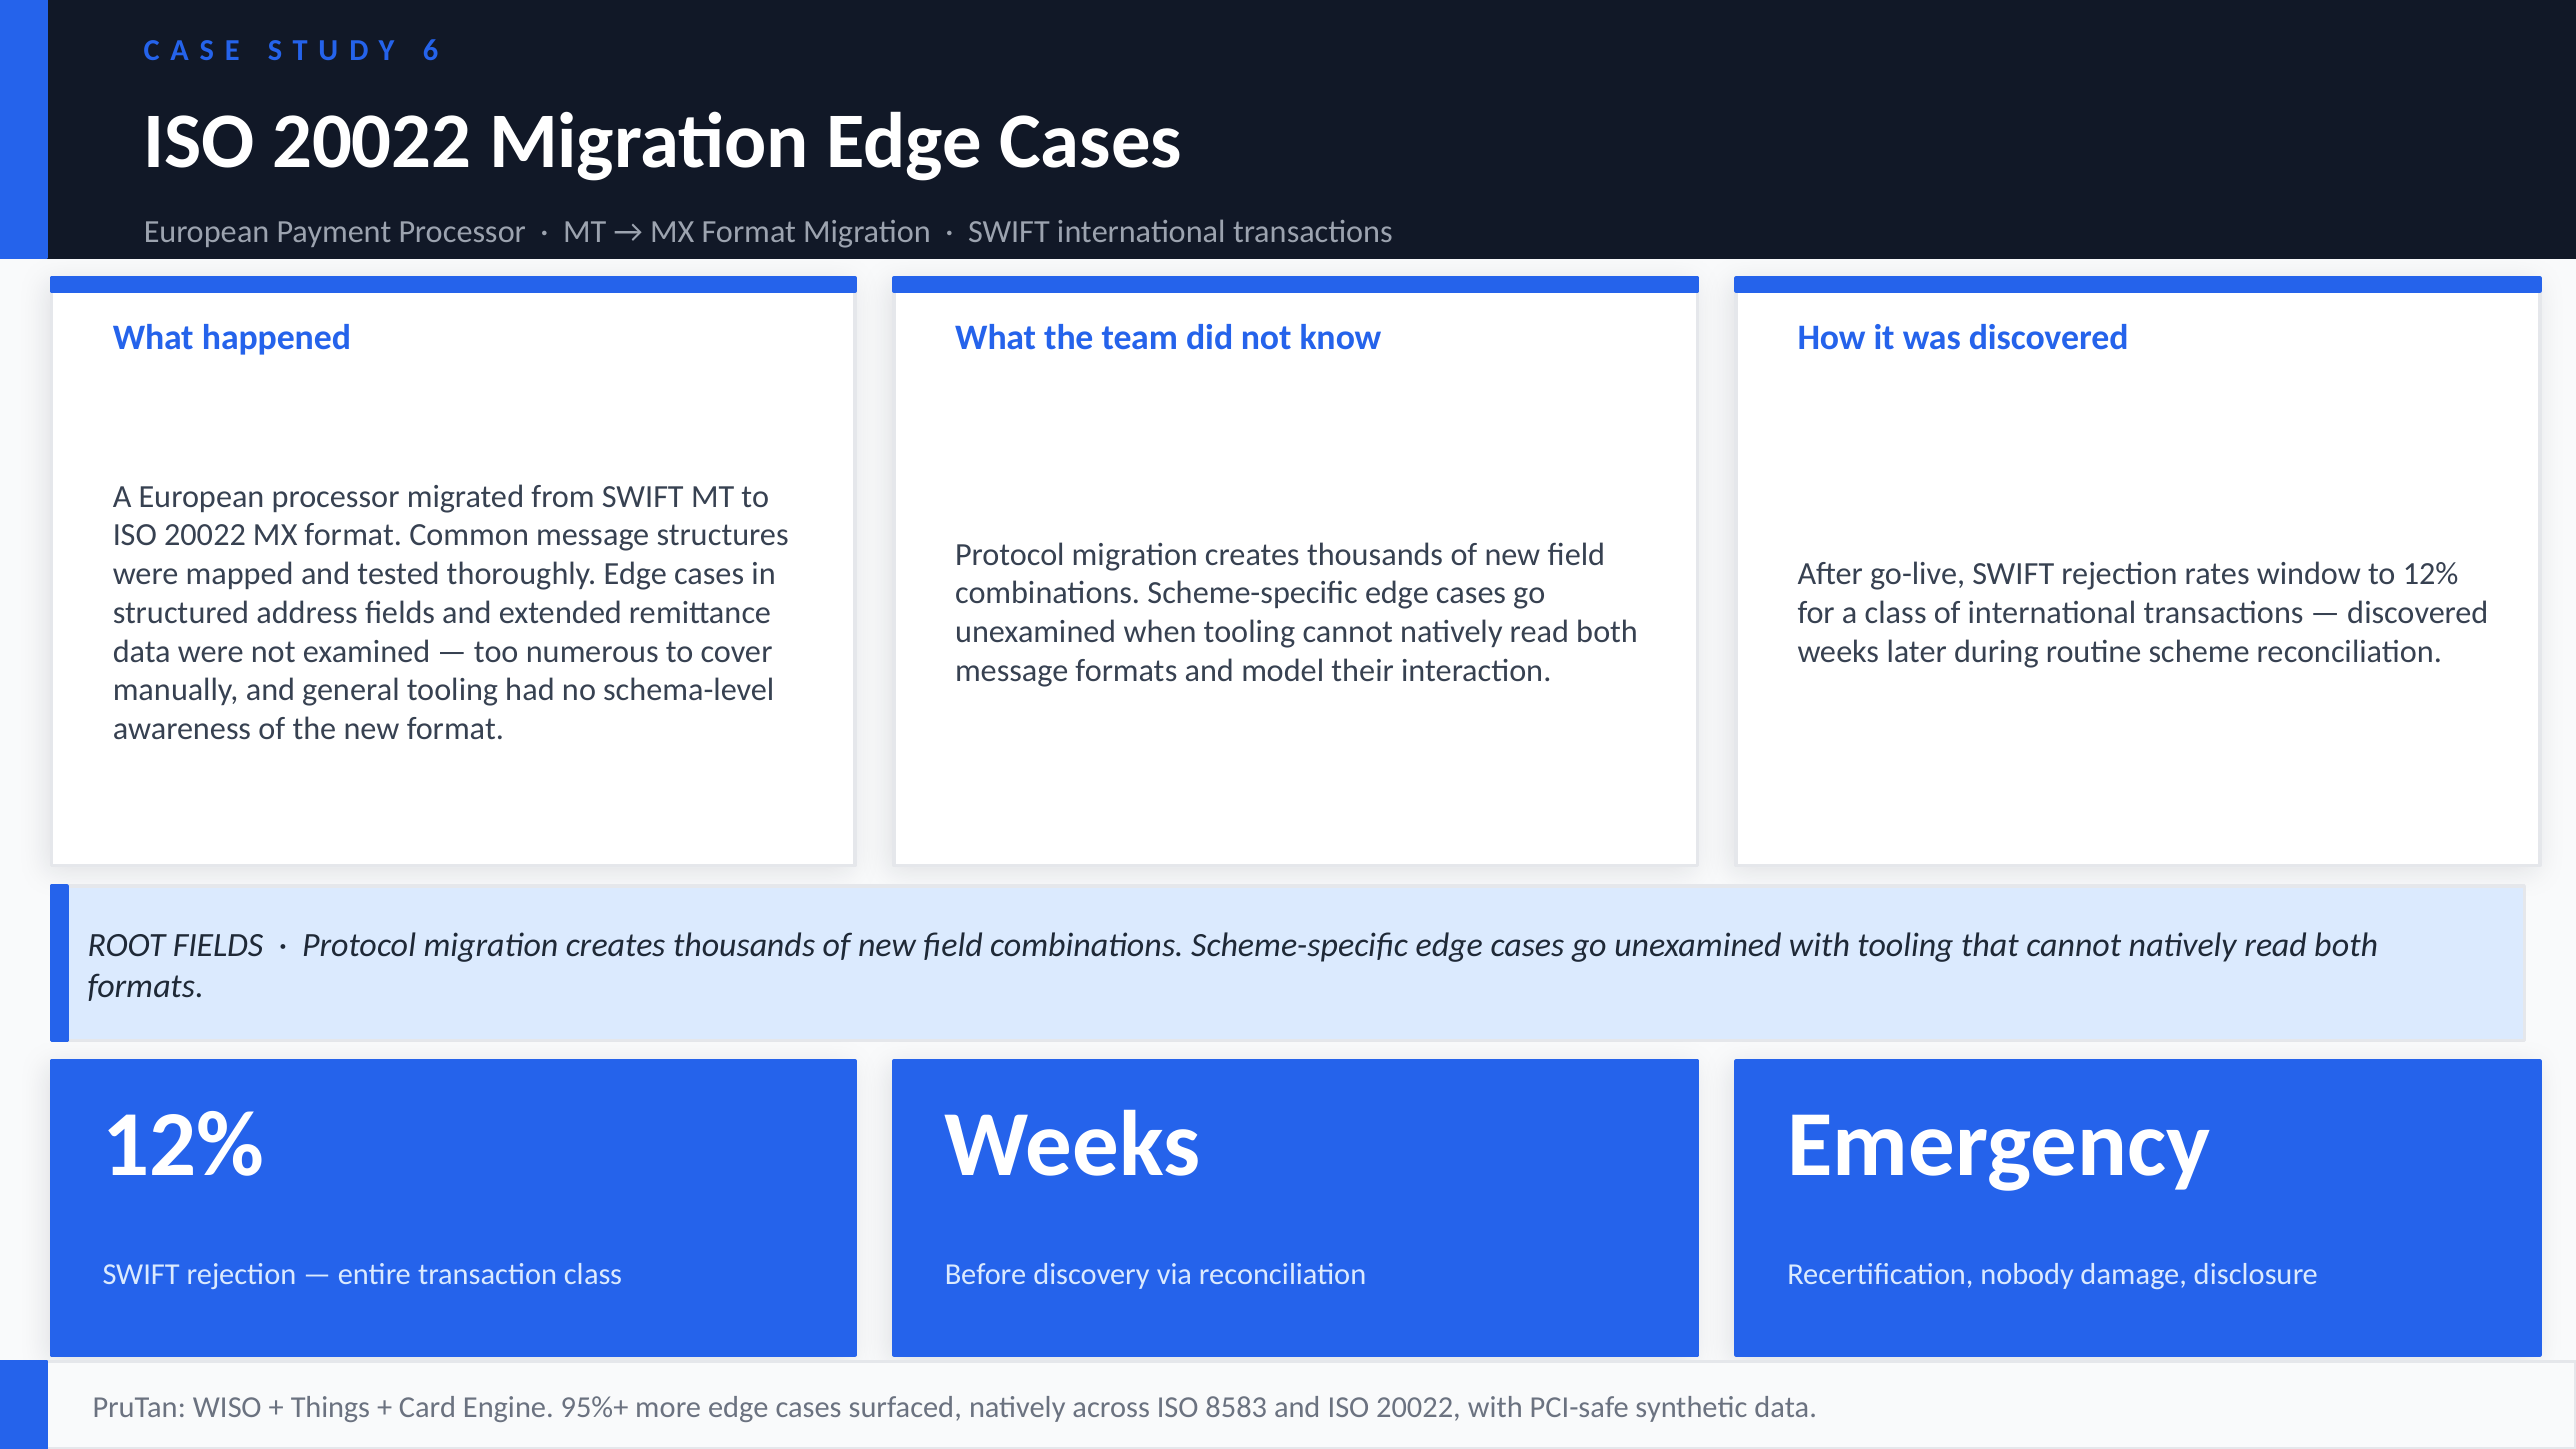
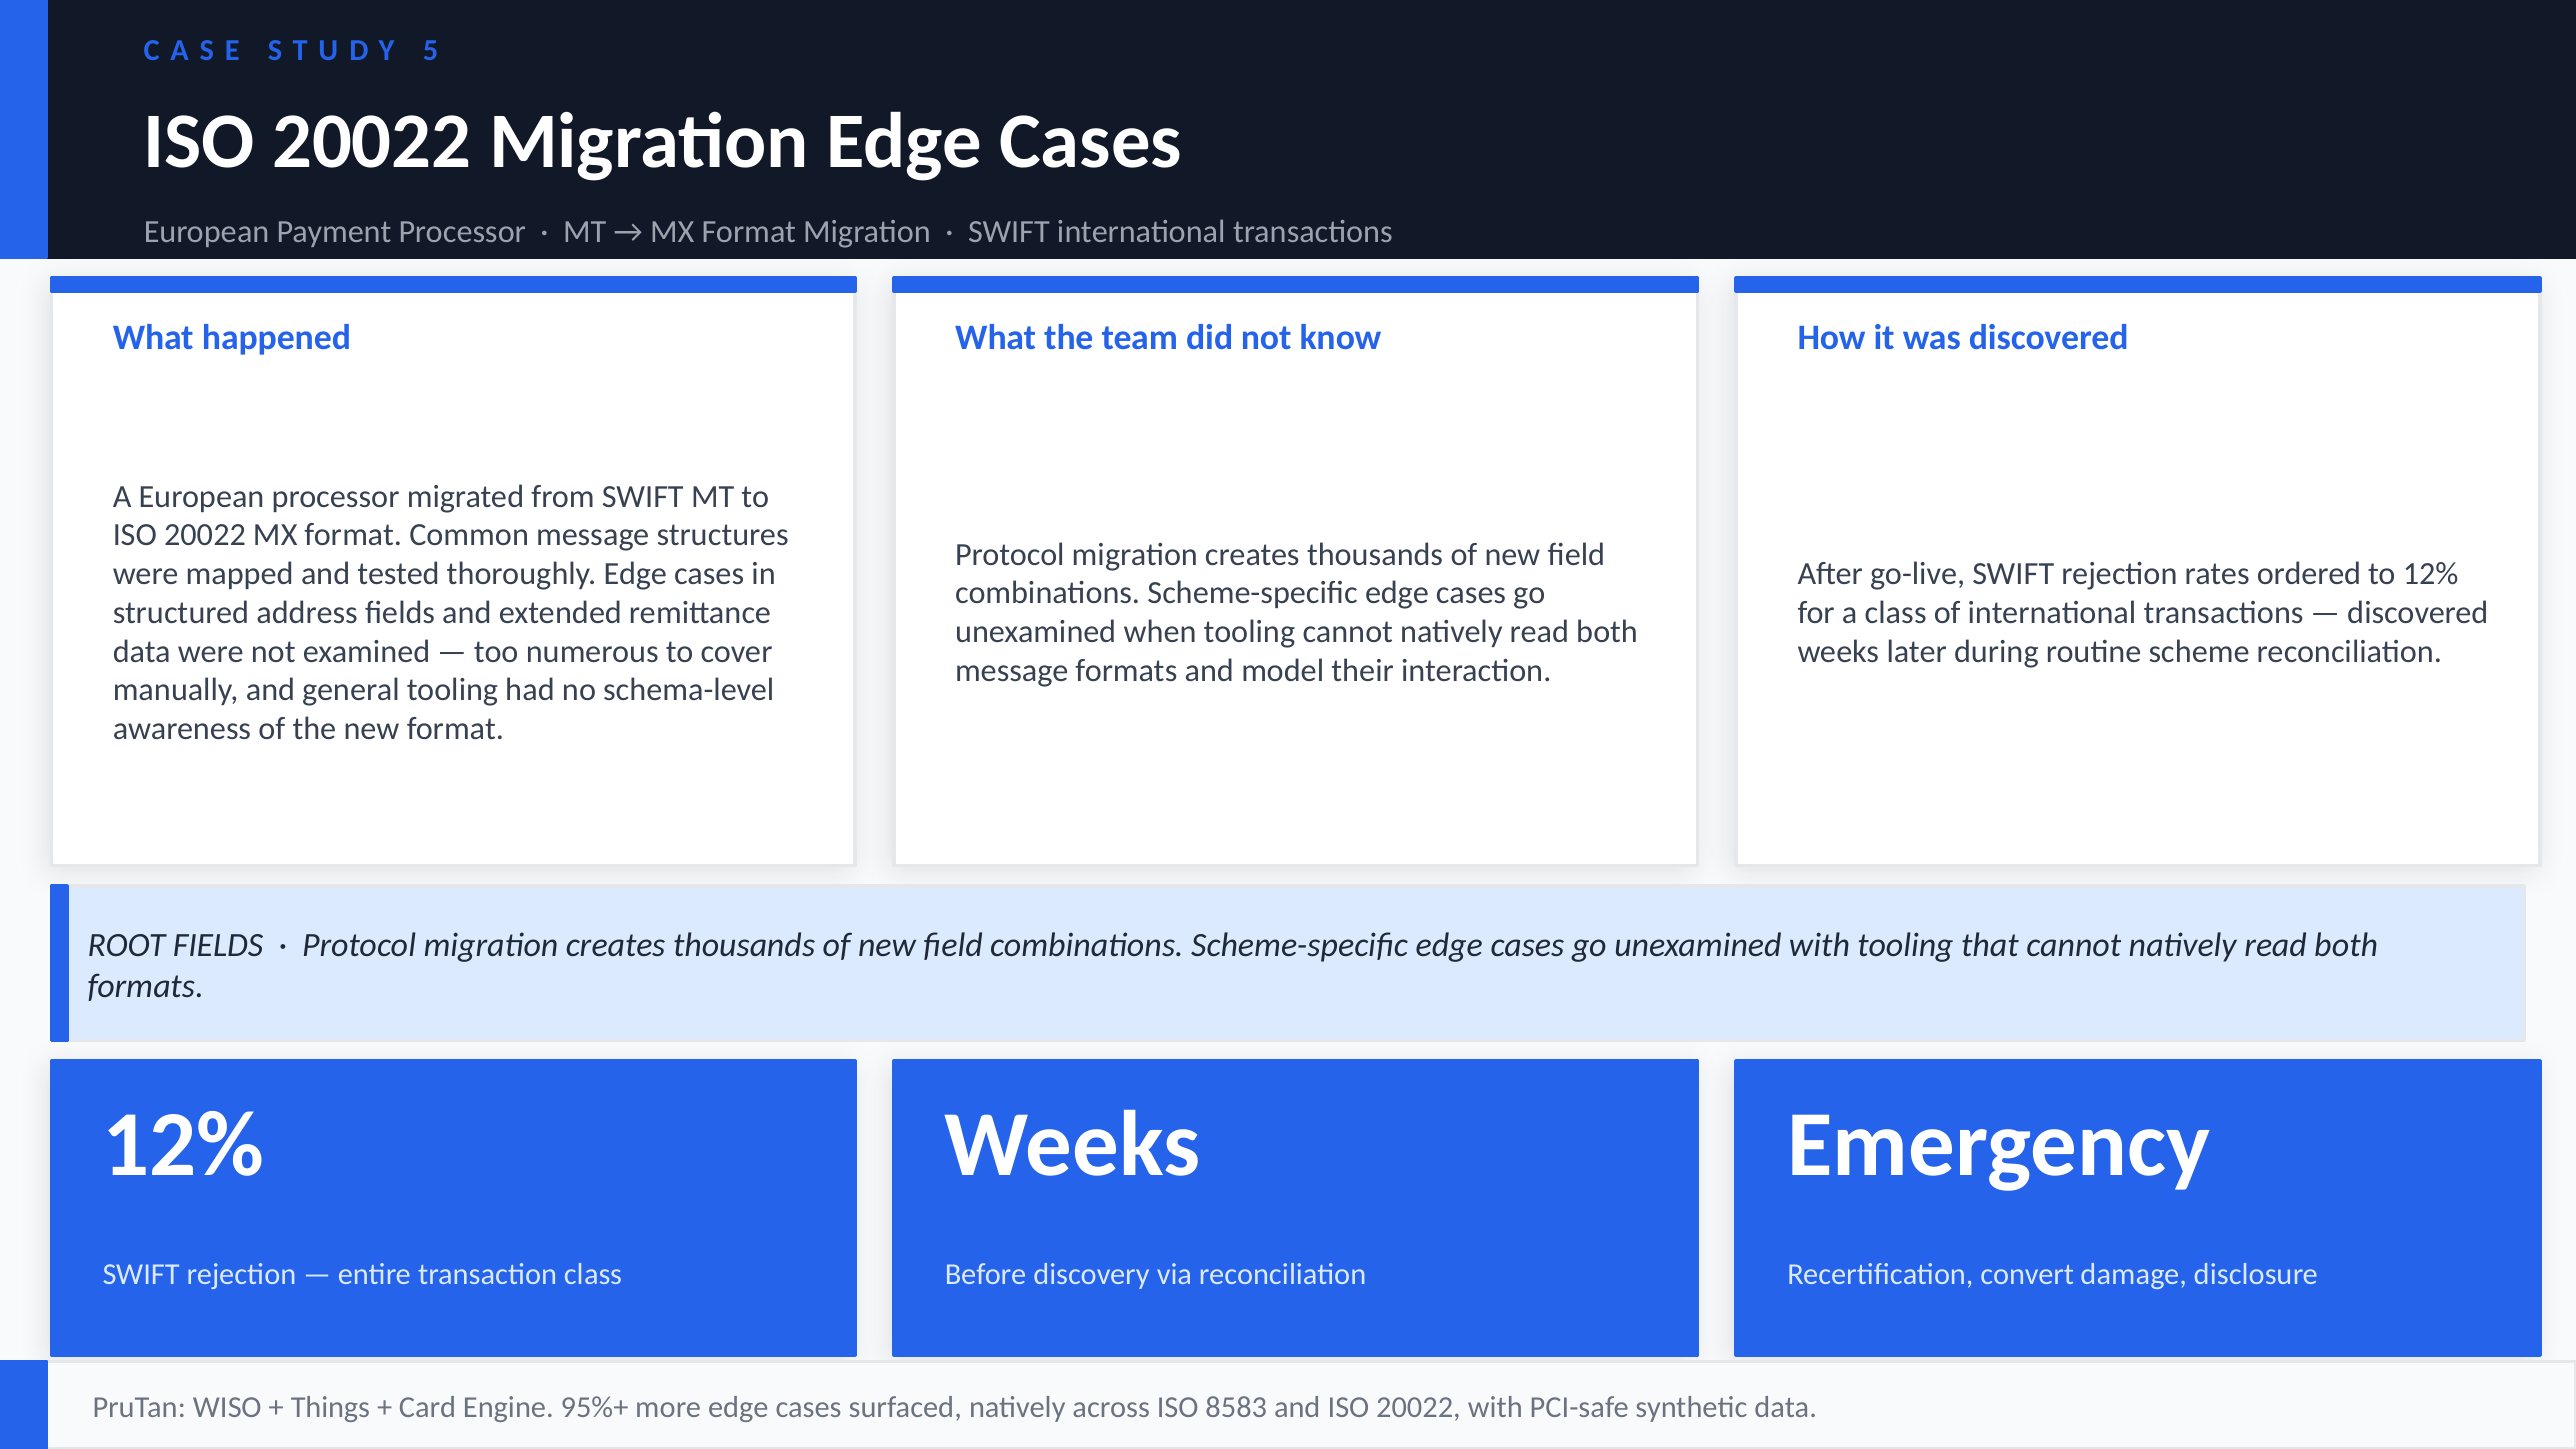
6: 6 -> 5 (430, 51)
window: window -> ordered (2309, 574)
nobody: nobody -> convert (2027, 1275)
